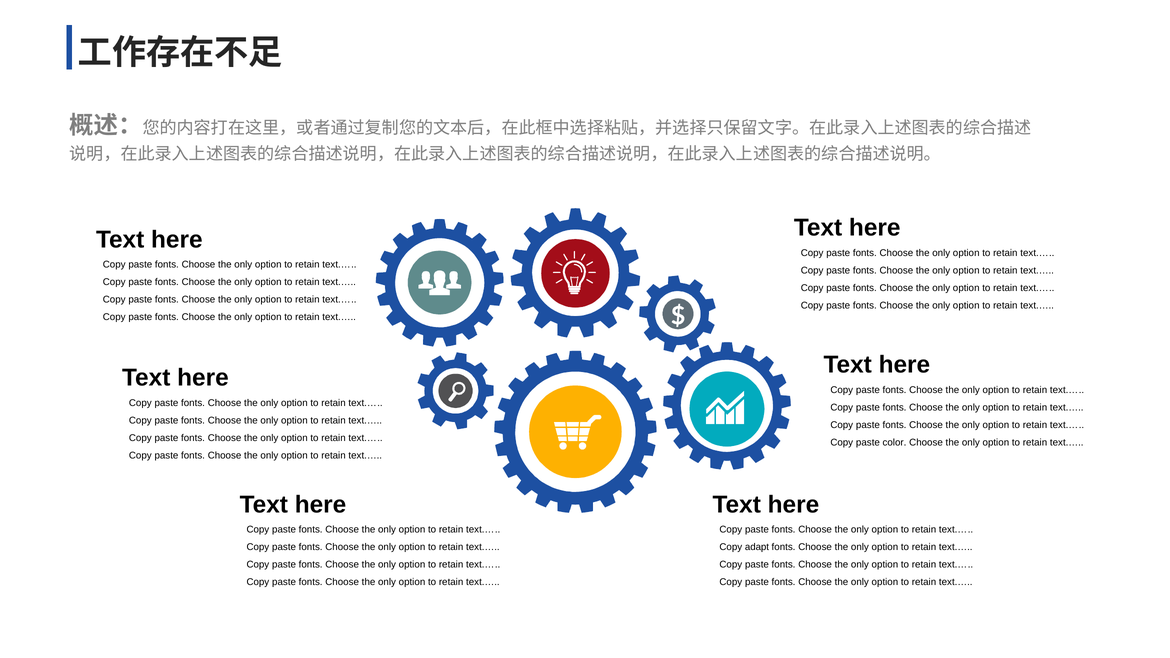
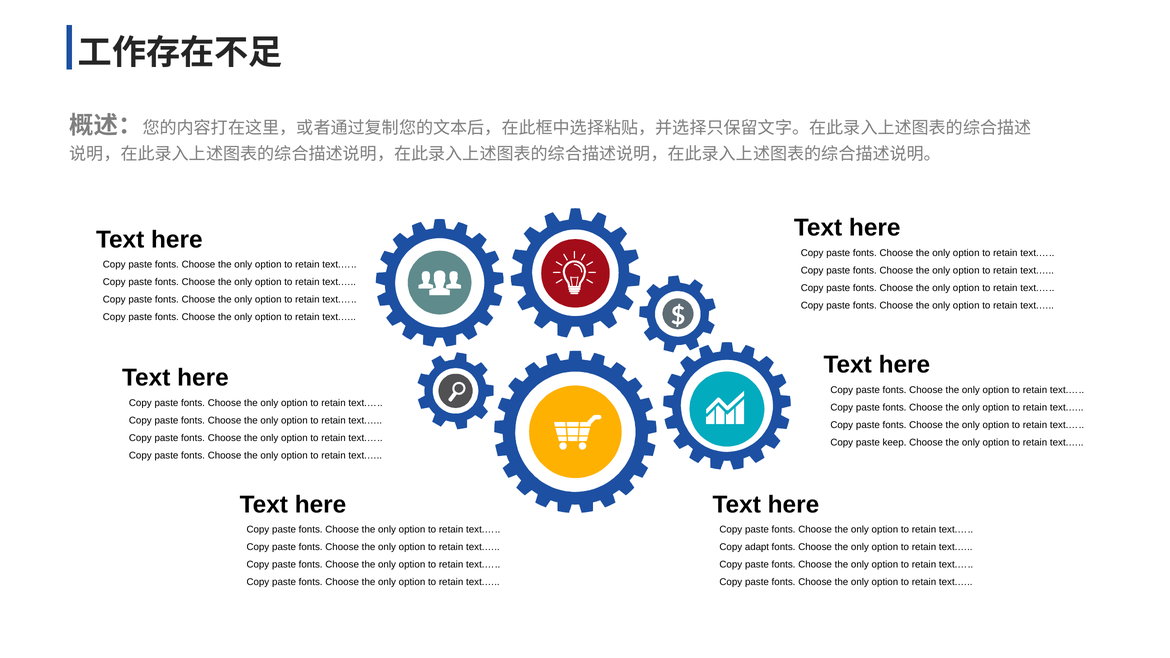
color: color -> keep (894, 442)
